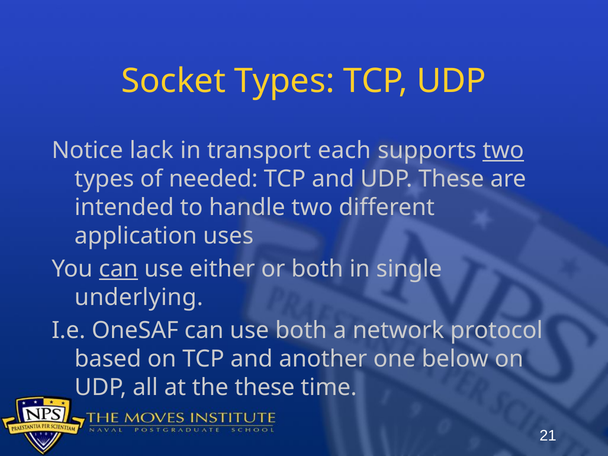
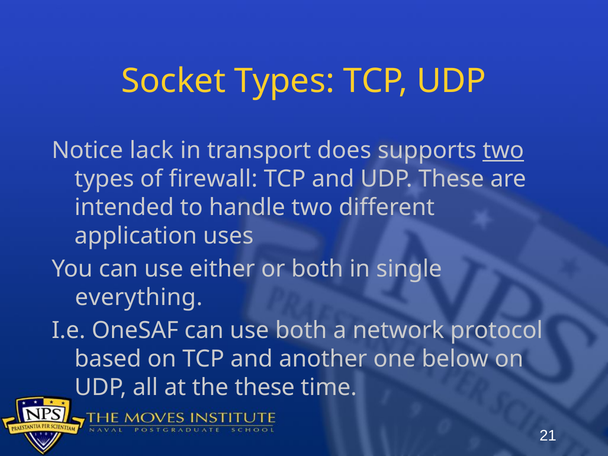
each: each -> does (344, 151)
needed: needed -> firewall (213, 179)
can underline: present -> none (118, 269)
underlying: underlying -> everything (139, 297)
